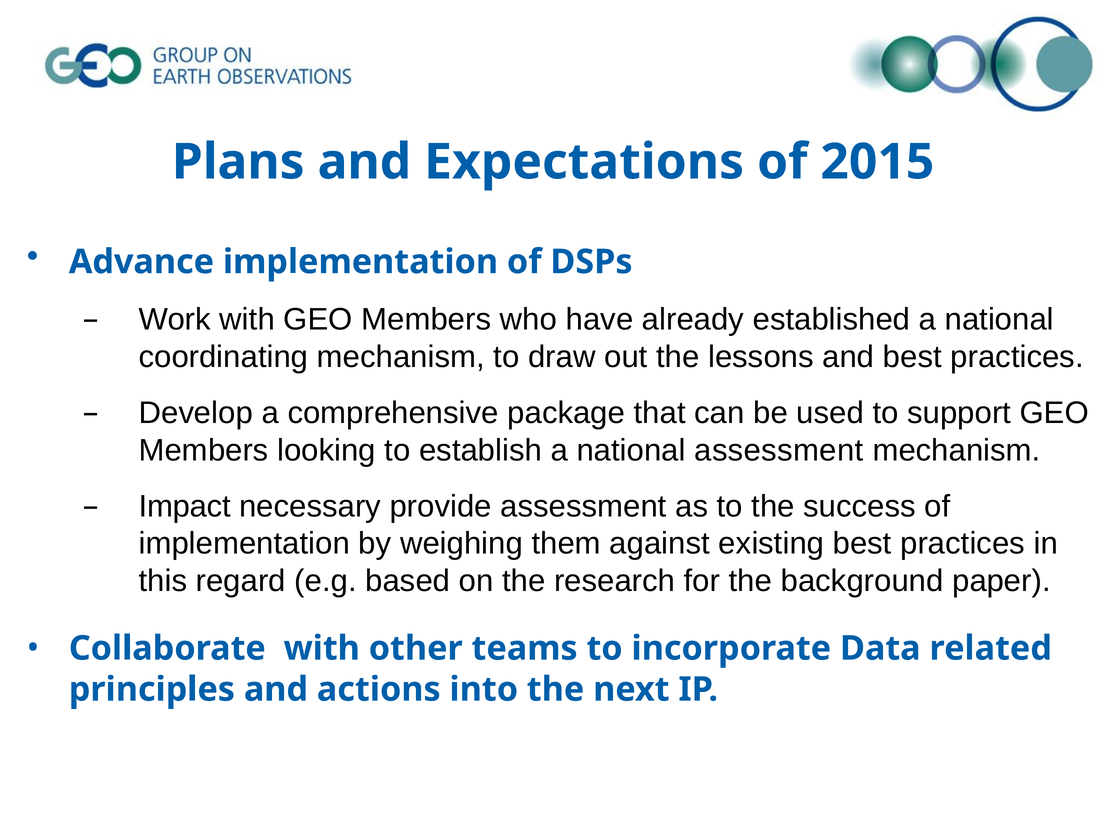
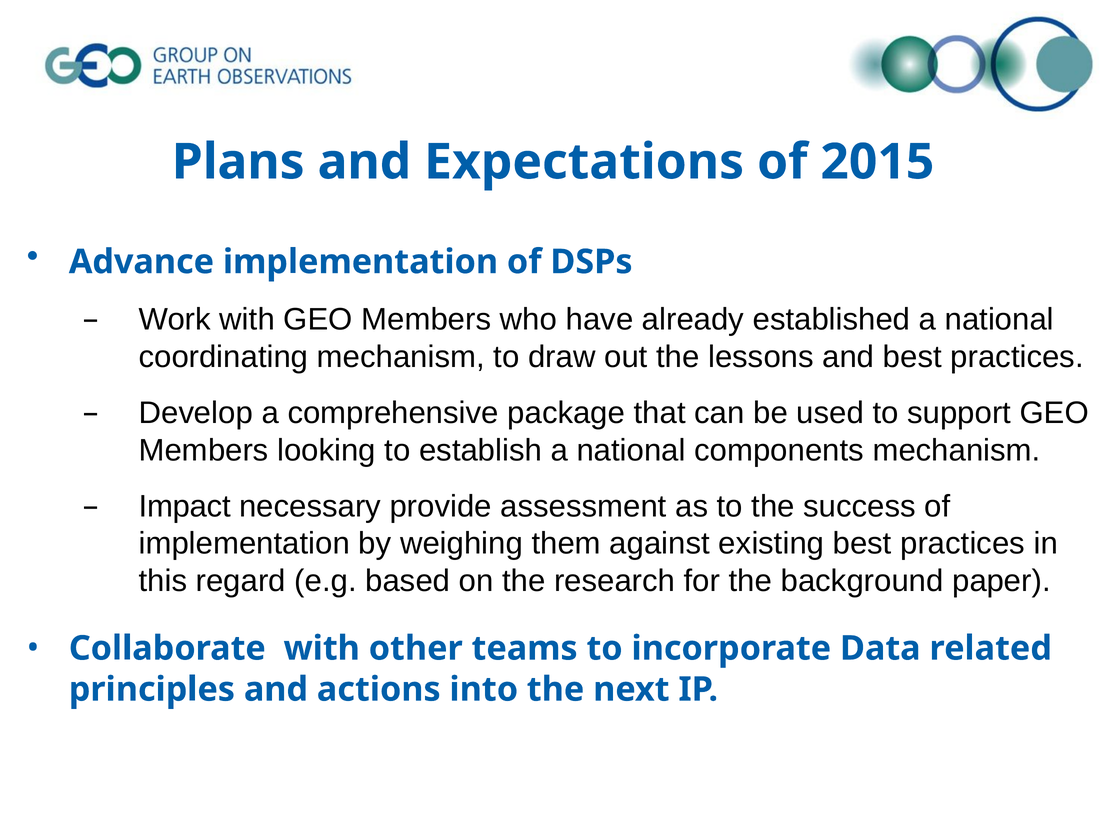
national assessment: assessment -> components (779, 450)
